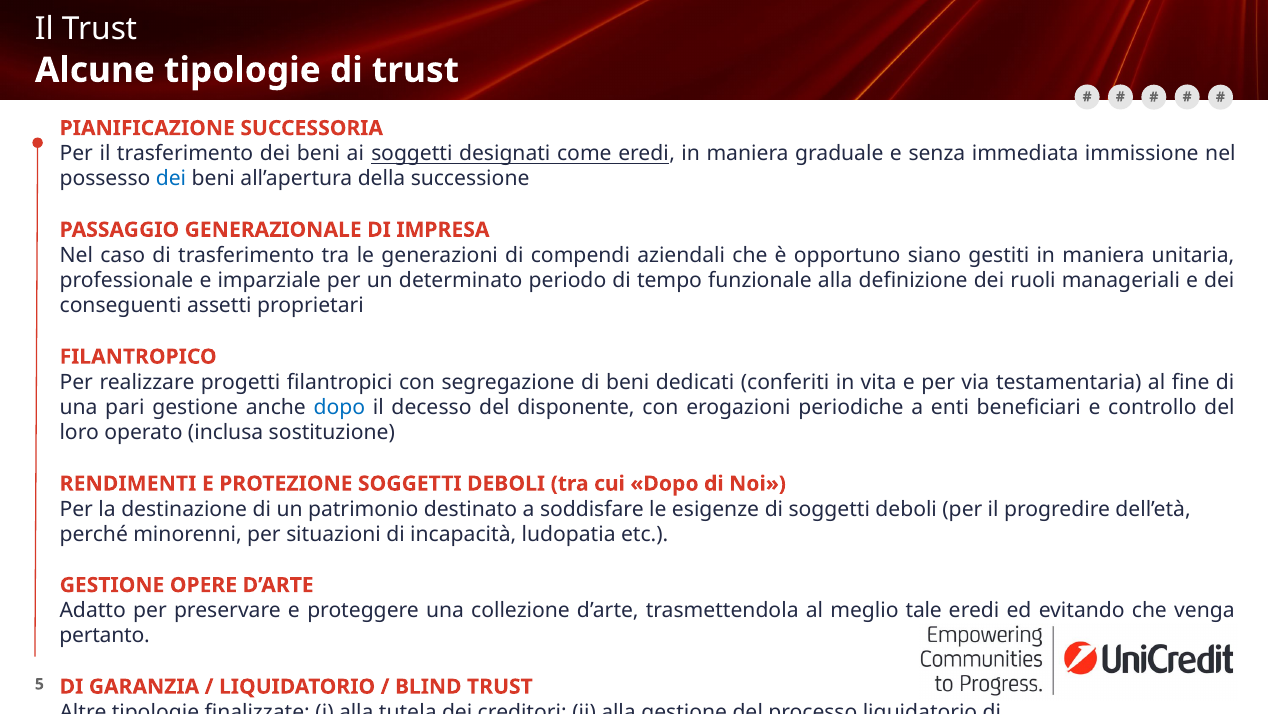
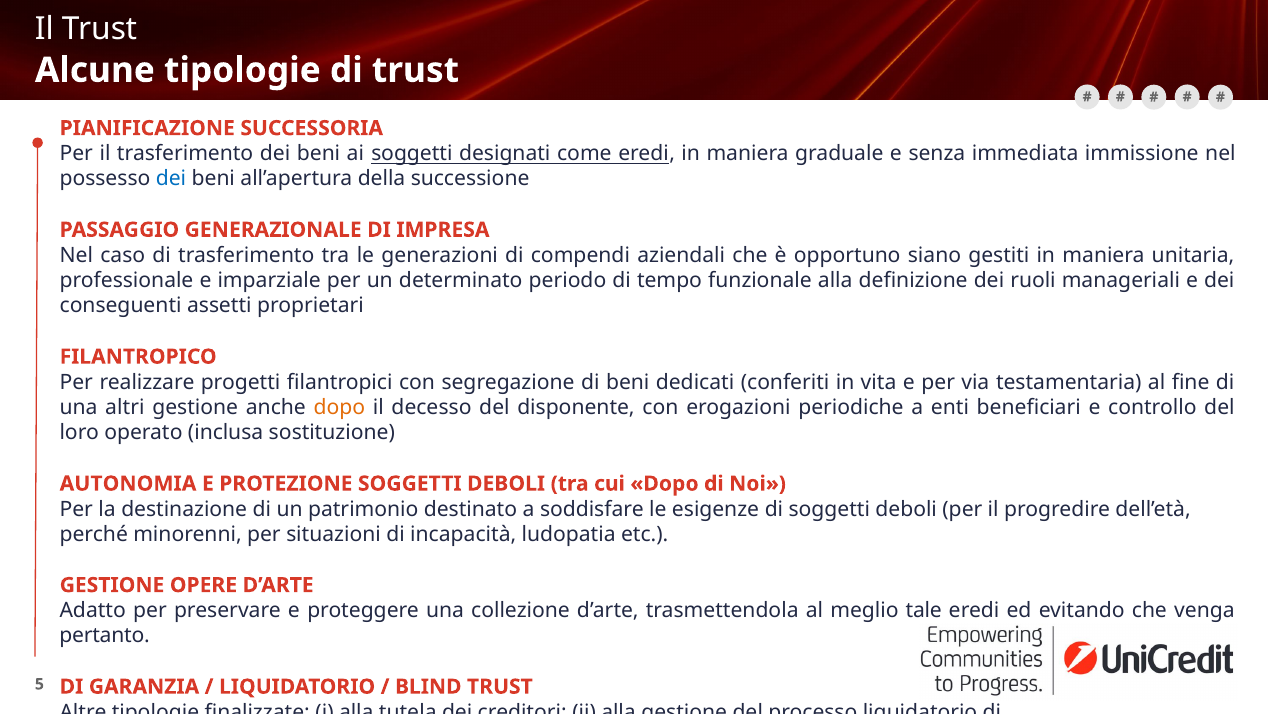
pari: pari -> altri (125, 407)
dopo colour: blue -> orange (339, 407)
RENDIMENTI: RENDIMENTI -> AUTONOMIA (128, 483)
